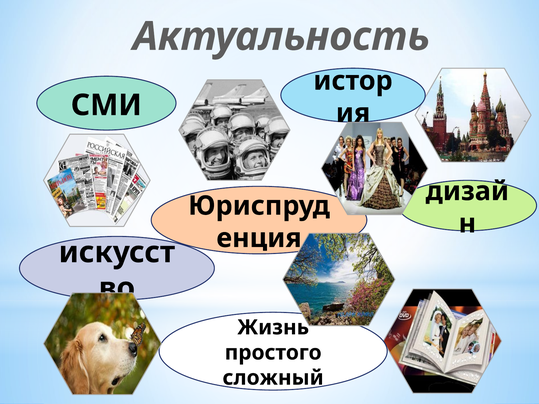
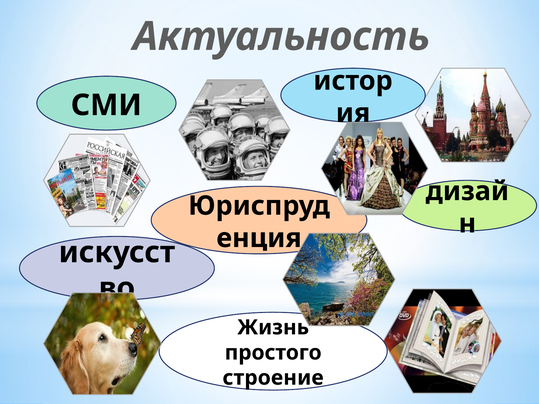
сложный: сложный -> строение (273, 378)
